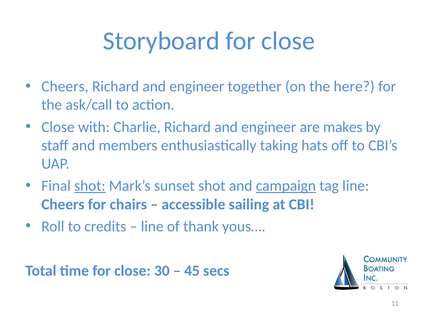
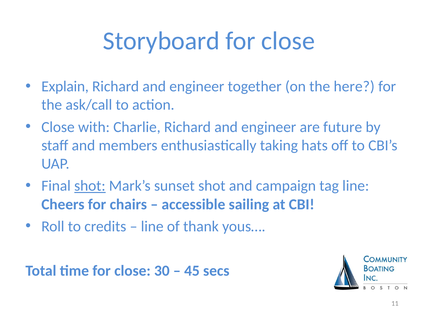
Cheers: Cheers -> Explain (65, 87)
makes: makes -> future (343, 127)
campaign underline: present -> none (286, 186)
